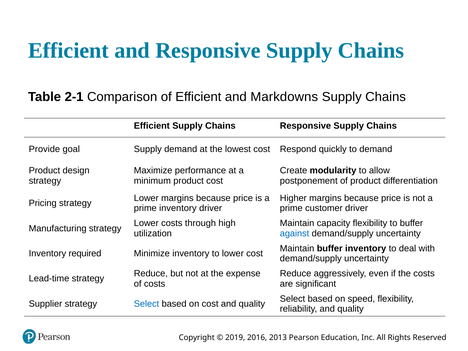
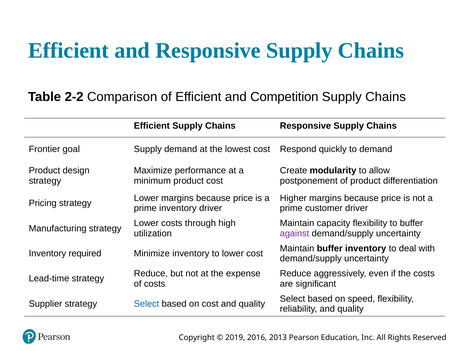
2-1: 2-1 -> 2-2 (74, 97)
Markdowns: Markdowns -> Competition (284, 97)
Provide: Provide -> Frontier (44, 149)
against colour: blue -> purple (295, 233)
